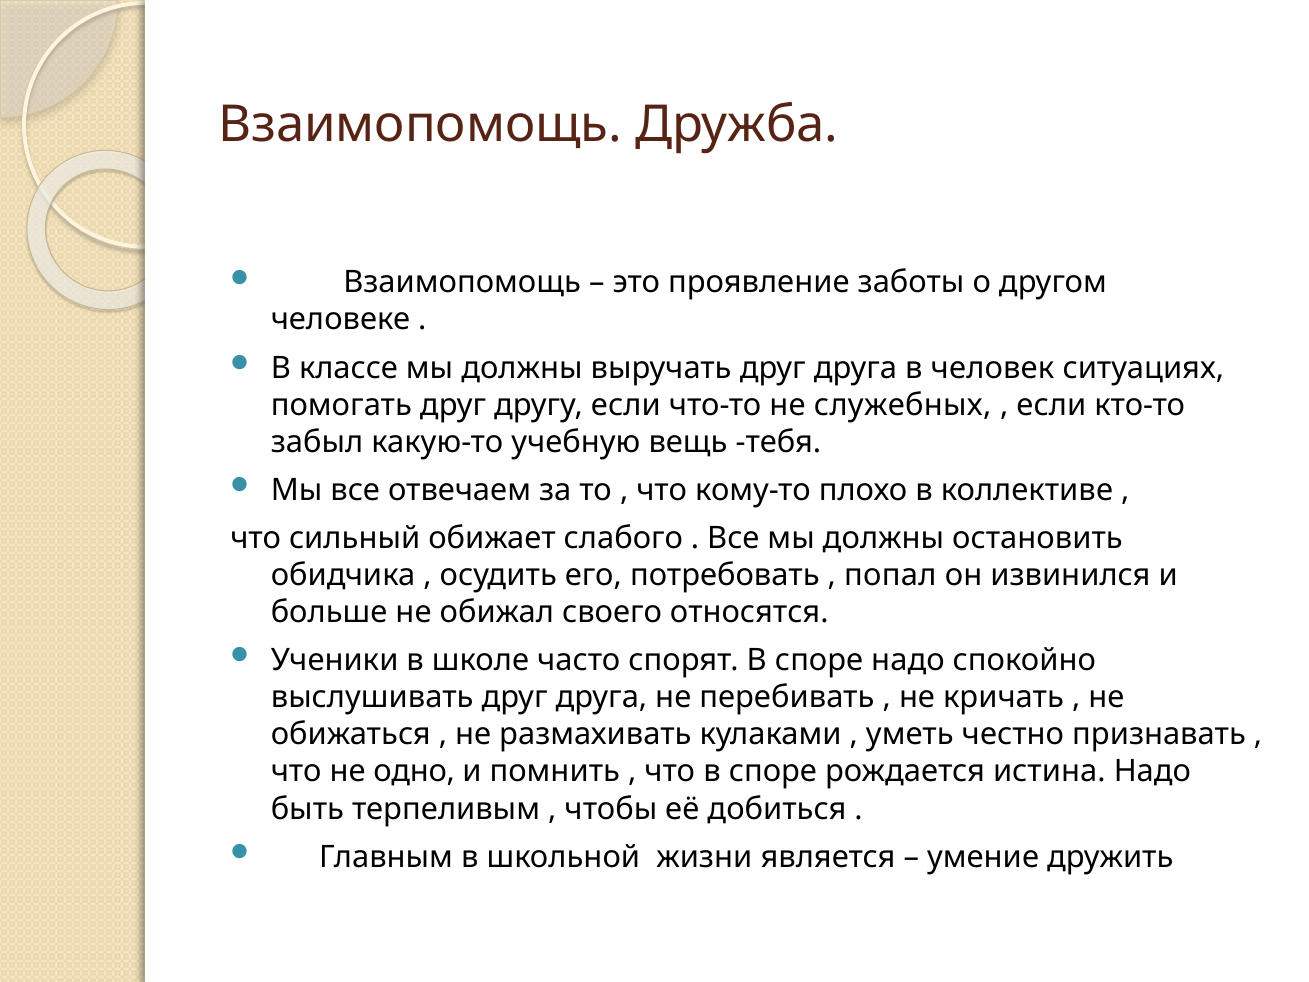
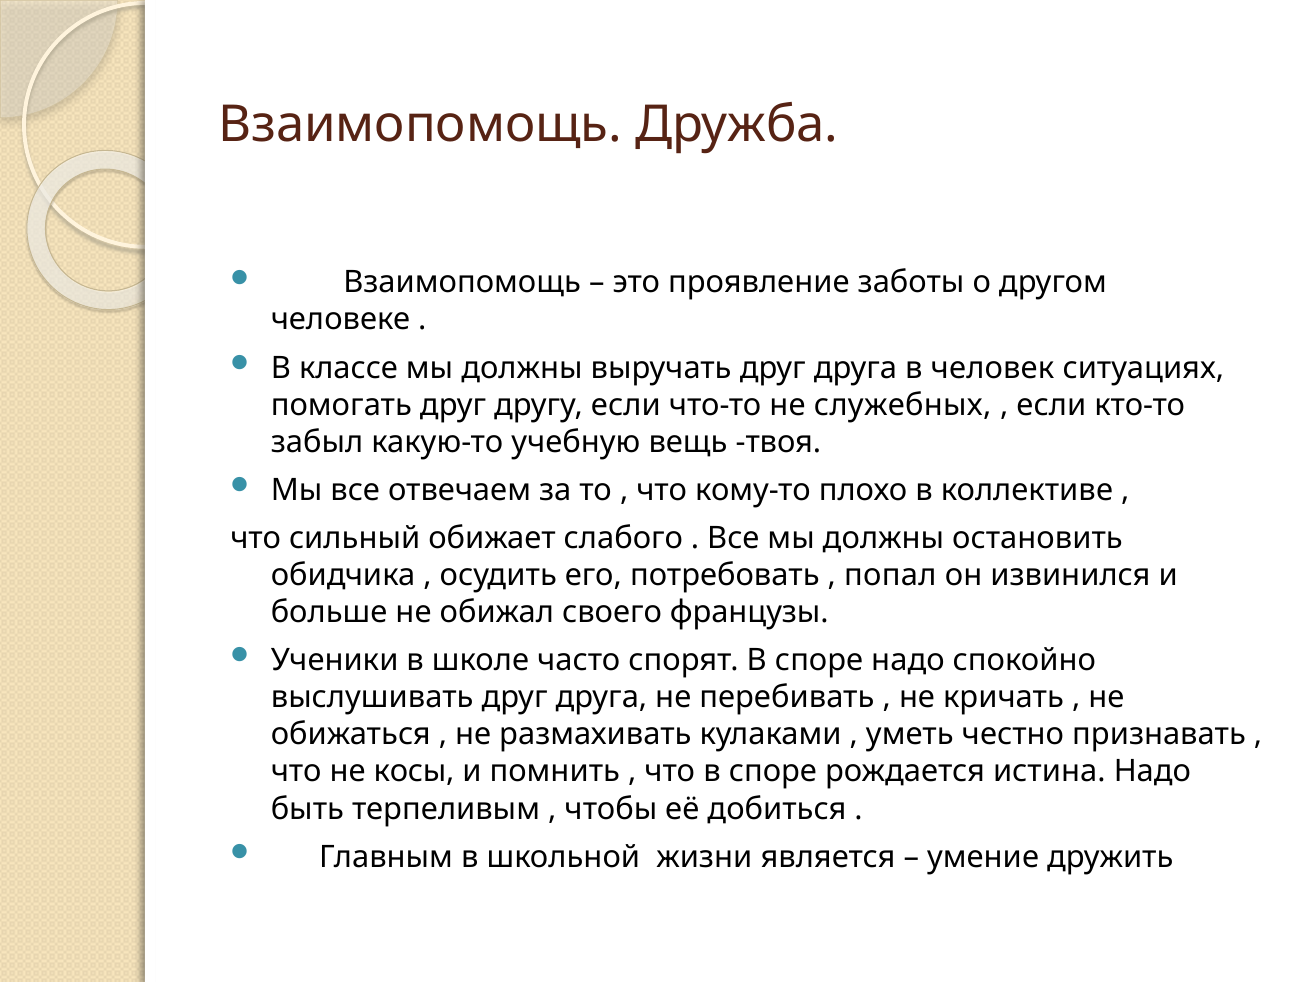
тебя: тебя -> твоя (778, 442)
относятся: относятся -> французы (749, 612)
одно: одно -> косы (414, 772)
